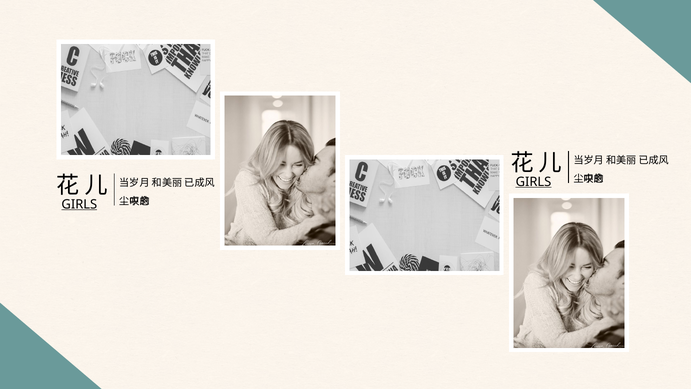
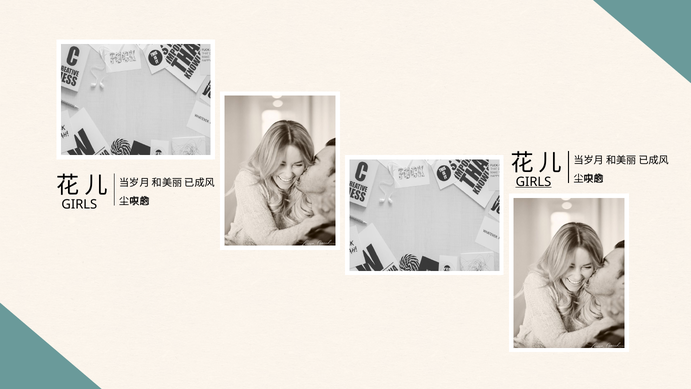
GIRLS underline: present -> none (79, 204)
